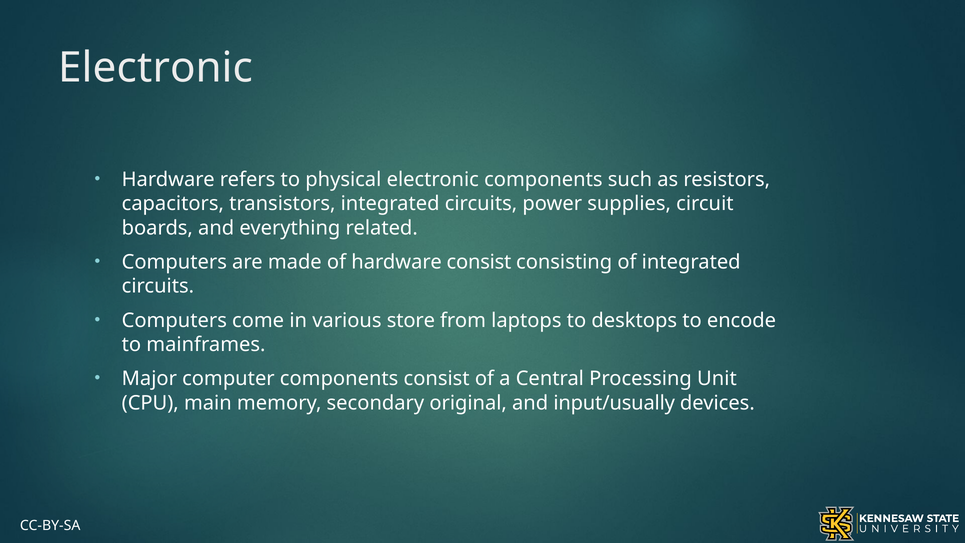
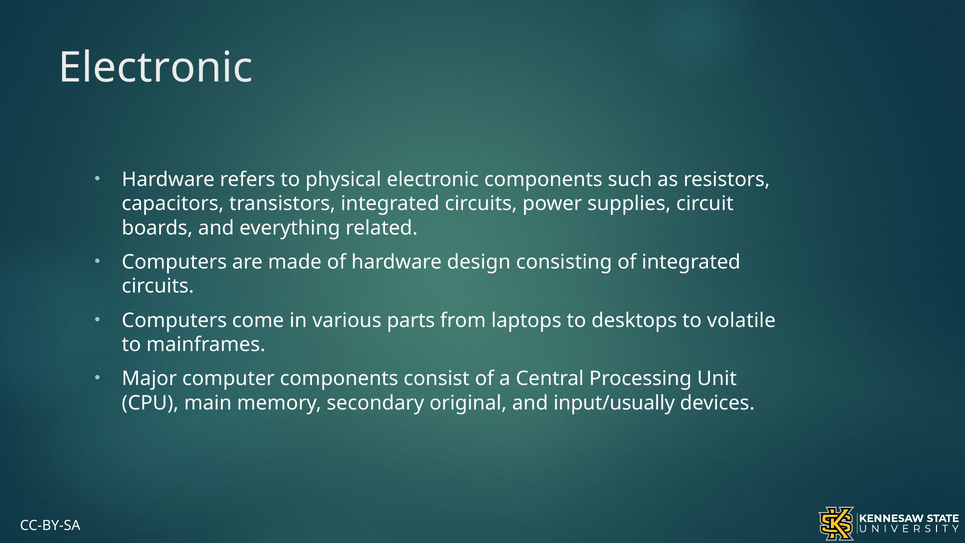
hardware consist: consist -> design (479, 262)
store: store -> parts (411, 320)
encode: encode -> volatile (741, 320)
